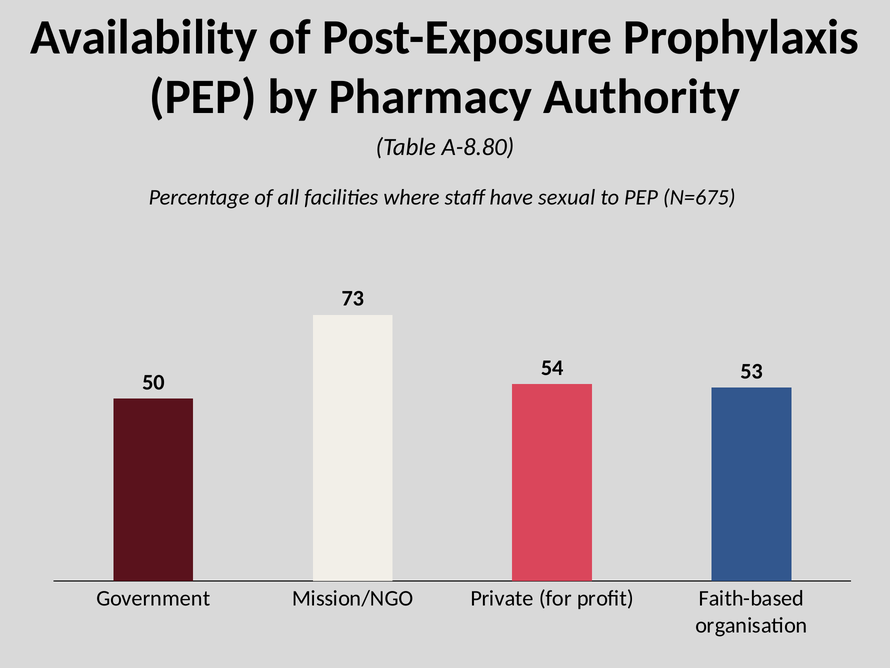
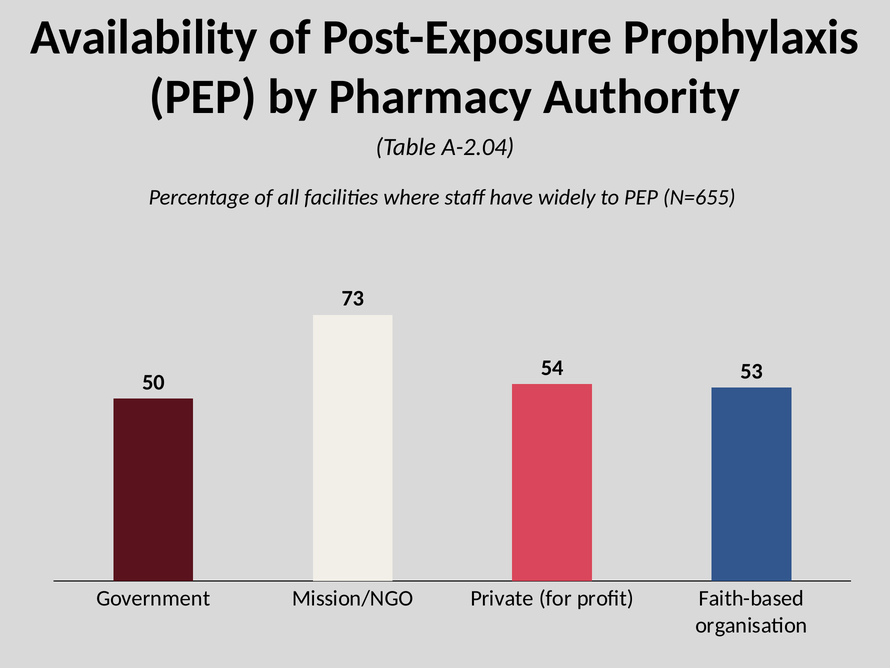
A-8.80: A-8.80 -> A-2.04 (478, 147)
sexual: sexual -> widely (567, 197)
N=675: N=675 -> N=655 (699, 197)
